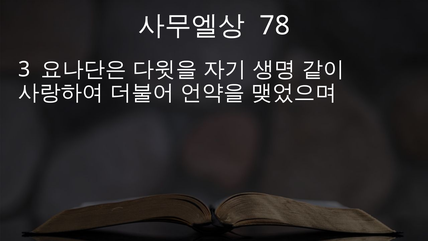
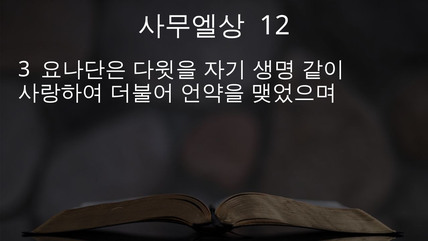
78: 78 -> 12 (275, 26)
